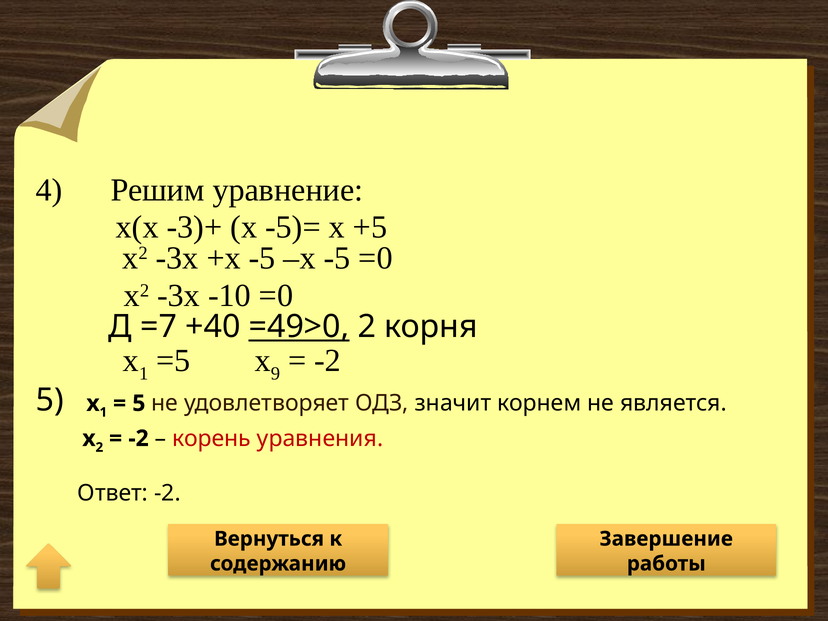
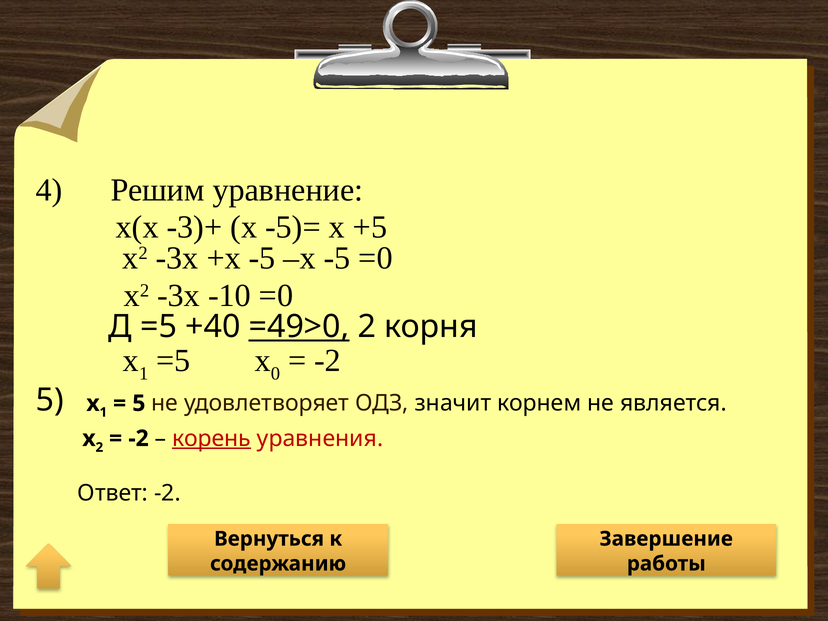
Д =7: =7 -> =5 (159, 327)
9: 9 -> 0 (275, 373)
корень underline: none -> present (212, 438)
